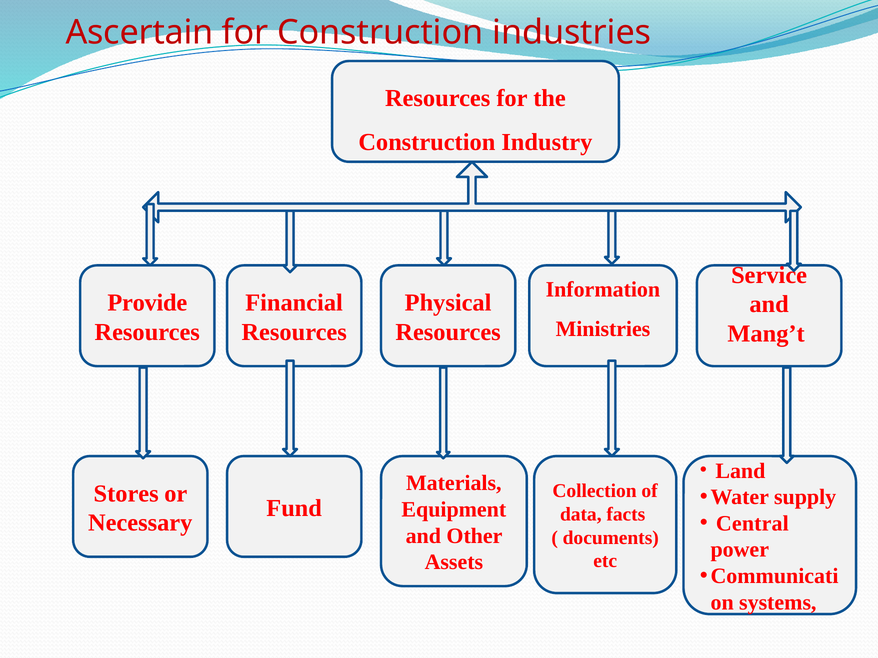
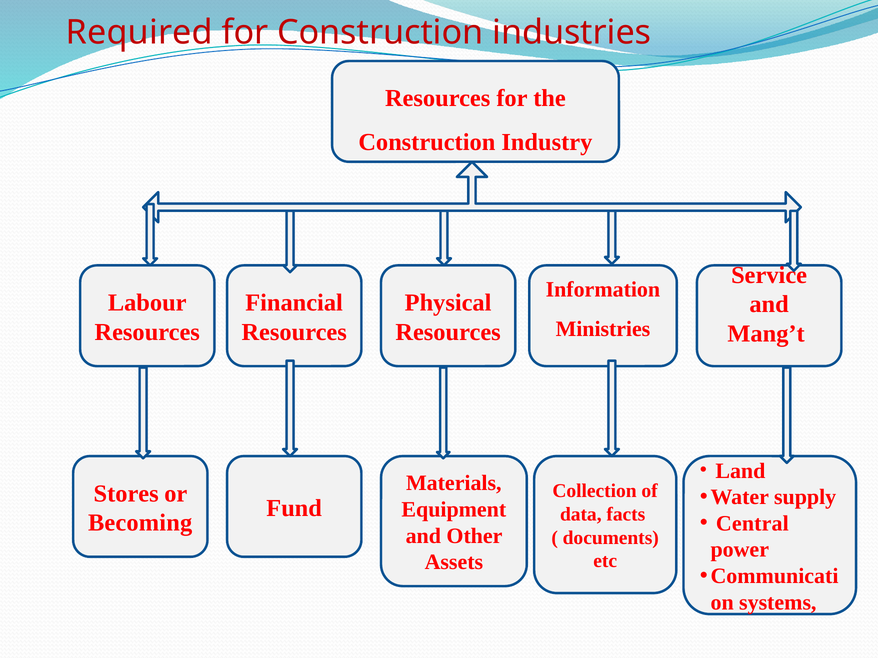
Ascertain: Ascertain -> Required (139, 33)
Provide: Provide -> Labour (147, 303)
Necessary: Necessary -> Becoming (140, 523)
